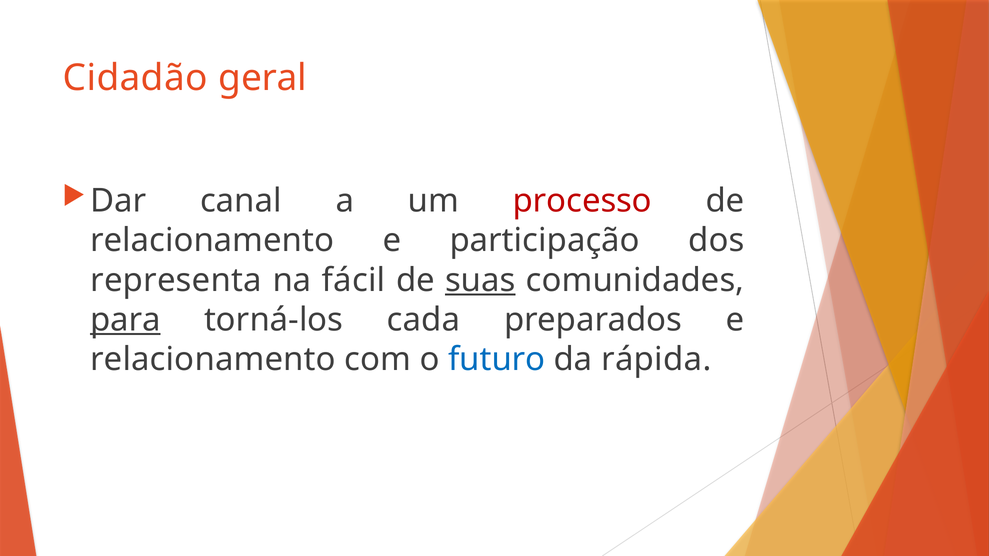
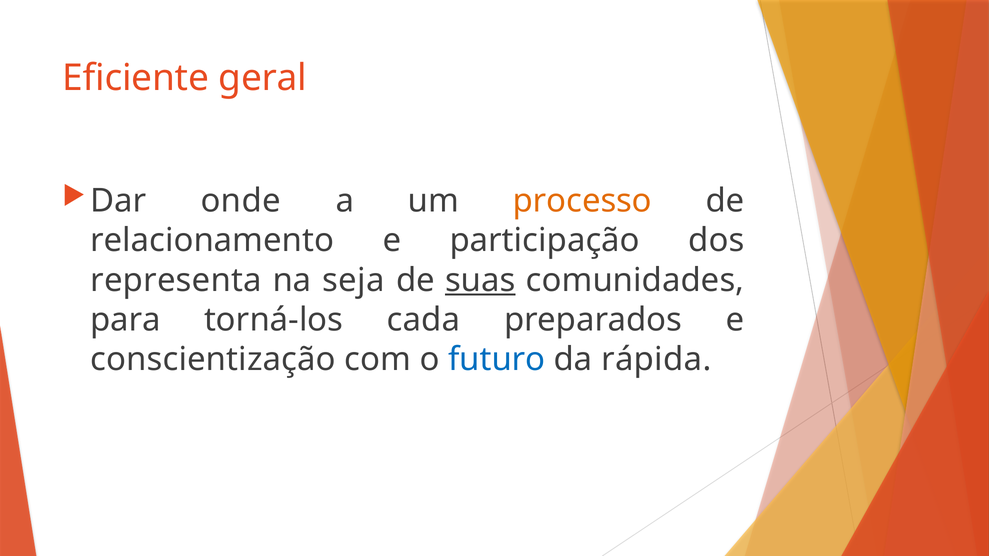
Cidadão: Cidadão -> Eficiente (136, 78)
canal: canal -> onde (241, 201)
processo colour: red -> orange (582, 201)
fácil: fácil -> seja (354, 280)
para underline: present -> none (125, 320)
relacionamento: relacionamento -> conscientização (213, 359)
